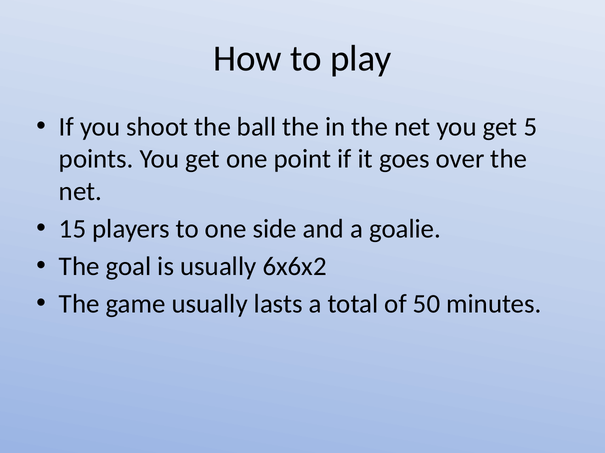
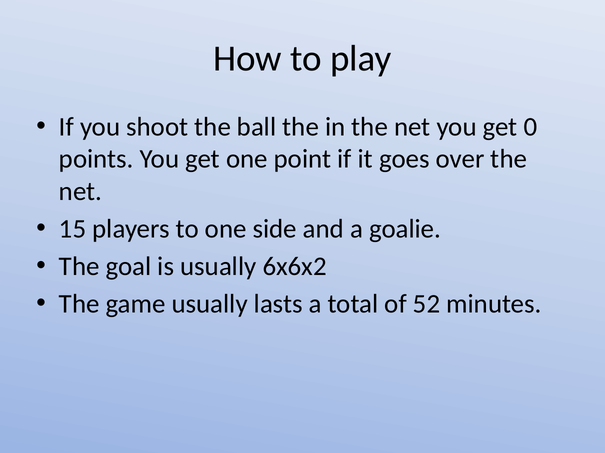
5: 5 -> 0 (530, 127)
50: 50 -> 52 (427, 304)
